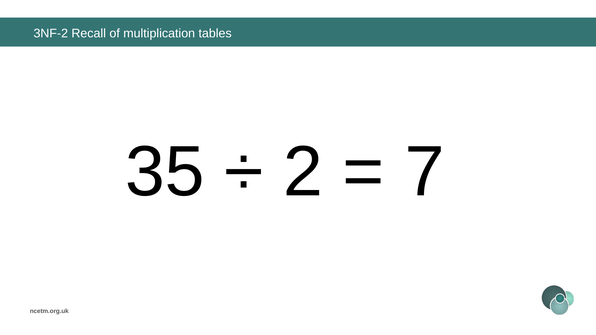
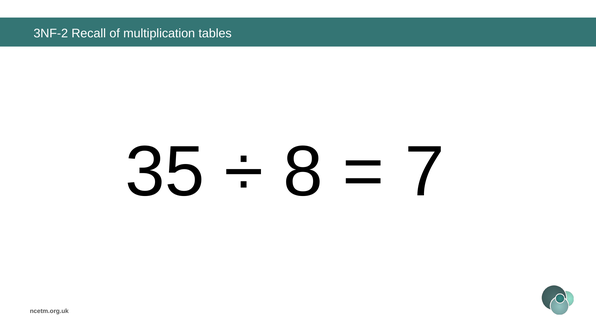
2: 2 -> 8 (303, 172)
